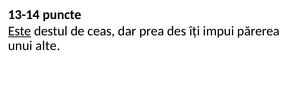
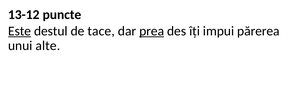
13-14: 13-14 -> 13-12 (24, 15)
ceas: ceas -> tace (101, 31)
prea underline: none -> present (152, 31)
